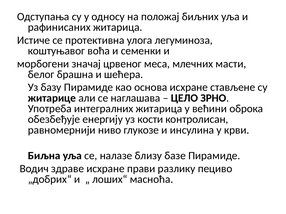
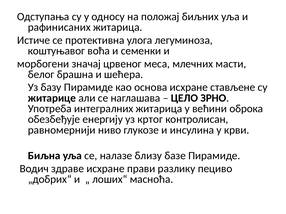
кости: кости -> кртог (150, 120)
